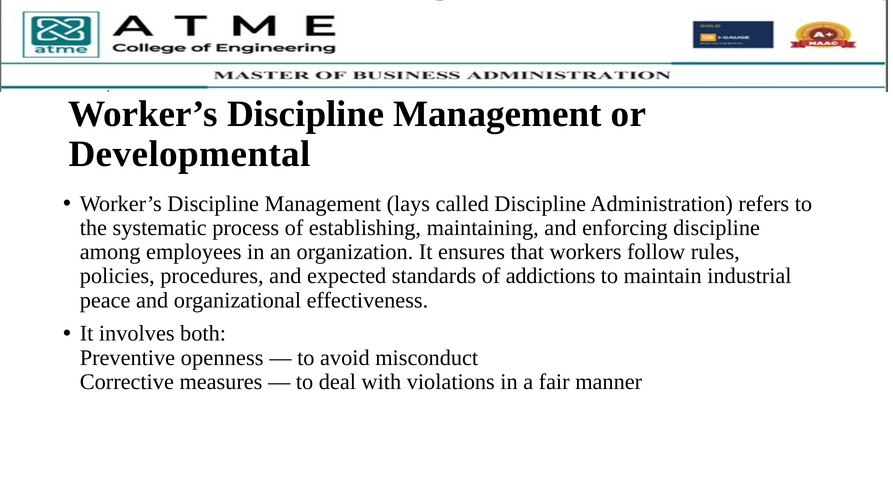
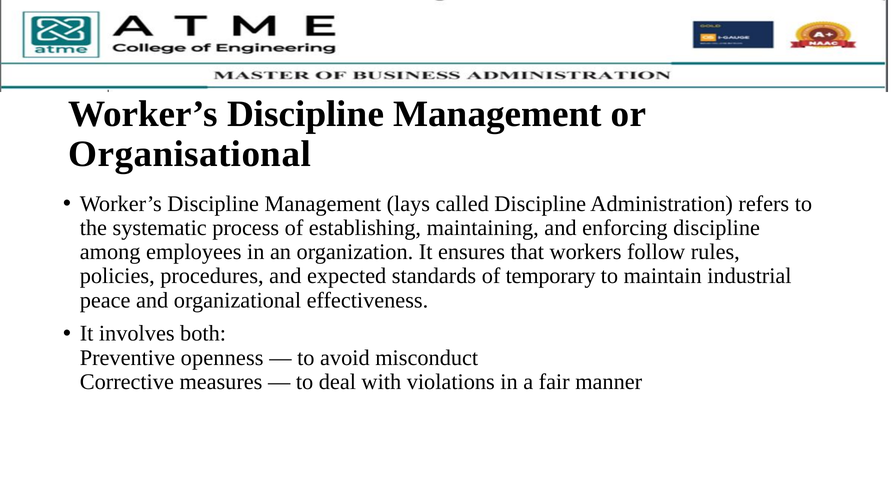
Developmental: Developmental -> Organisational (190, 154)
addictions: addictions -> temporary (551, 276)
